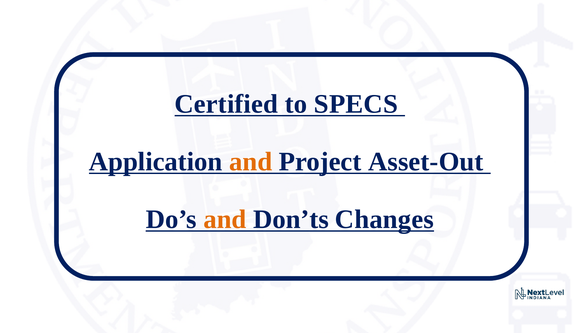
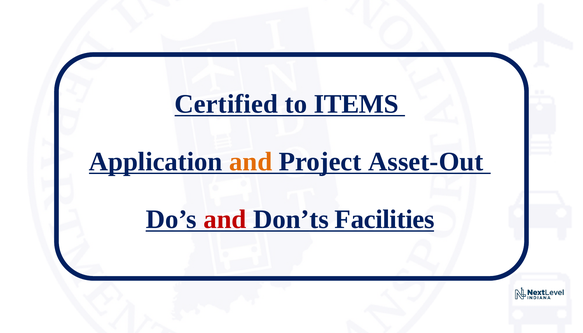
SPECS: SPECS -> ITEMS (356, 104)
and colour: orange -> red (225, 219)
Changes: Changes -> Facilities (385, 219)
